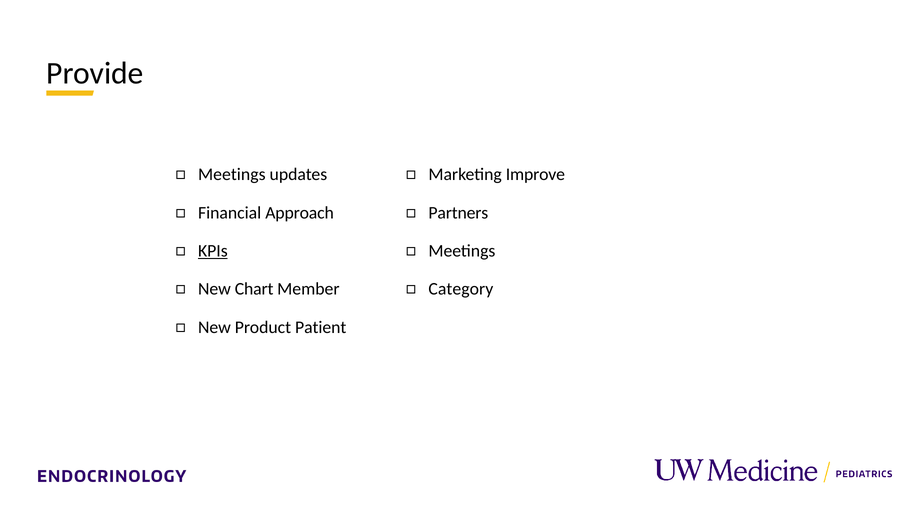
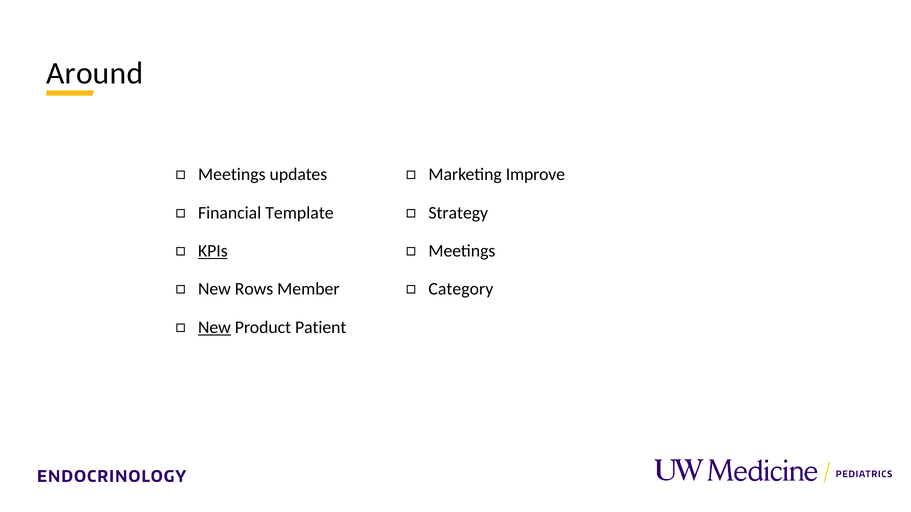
Provide: Provide -> Around (95, 73)
Approach: Approach -> Template (299, 213)
Partners: Partners -> Strategy (458, 213)
Chart: Chart -> Rows (254, 289)
New underline: none -> present (214, 328)
